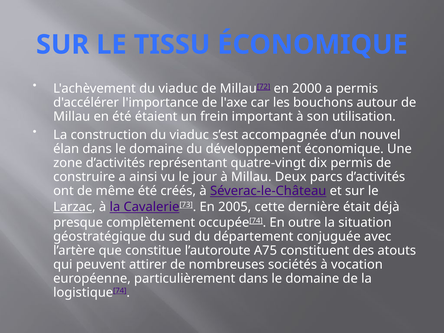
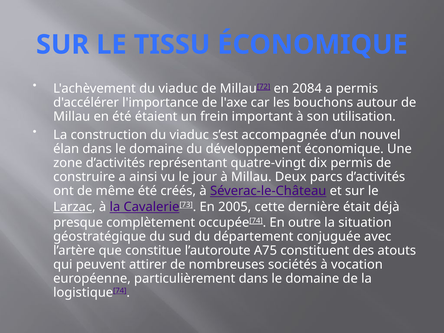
2000: 2000 -> 2084 (307, 89)
